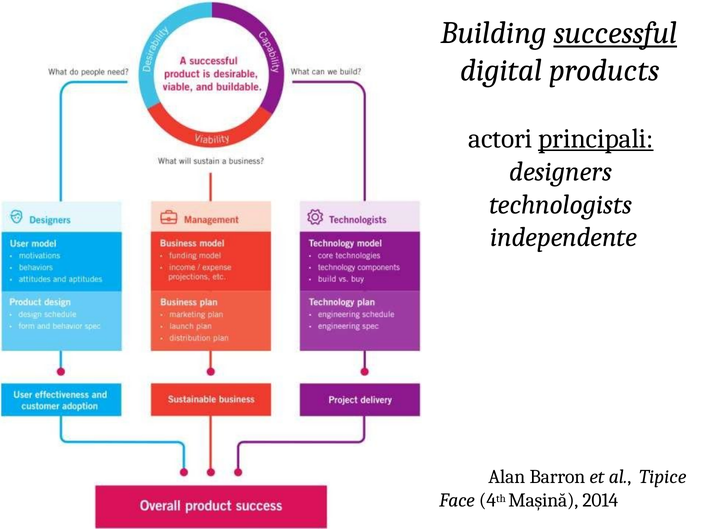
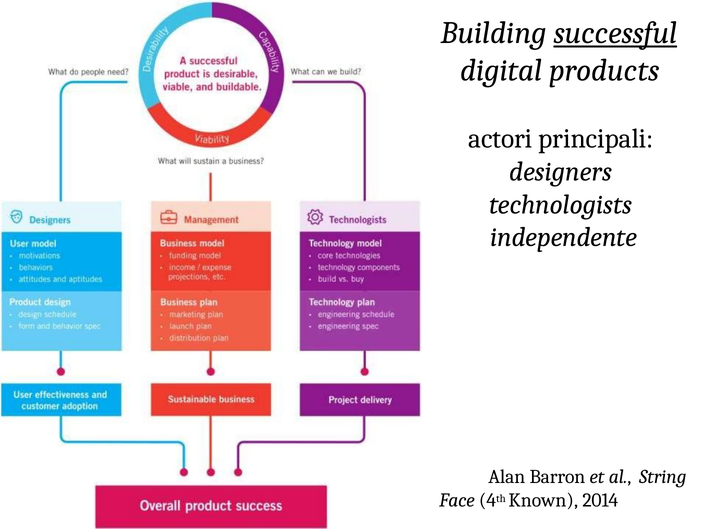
principali underline: present -> none (596, 139)
Tipice: Tipice -> String (663, 477)
Mașină: Mașină -> Known (543, 500)
